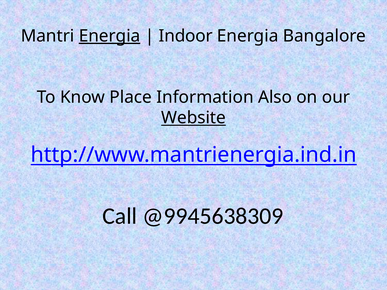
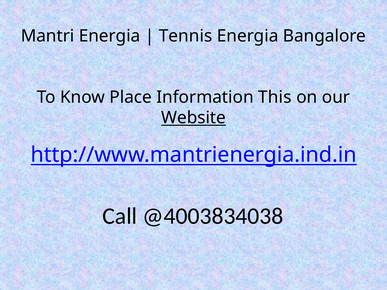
Energia underline: present -> none (110, 36)
Indoor: Indoor -> Tennis (186, 36)
Also: Also -> This (275, 97)
@9945638309: @9945638309 -> @4003834038 (213, 216)
